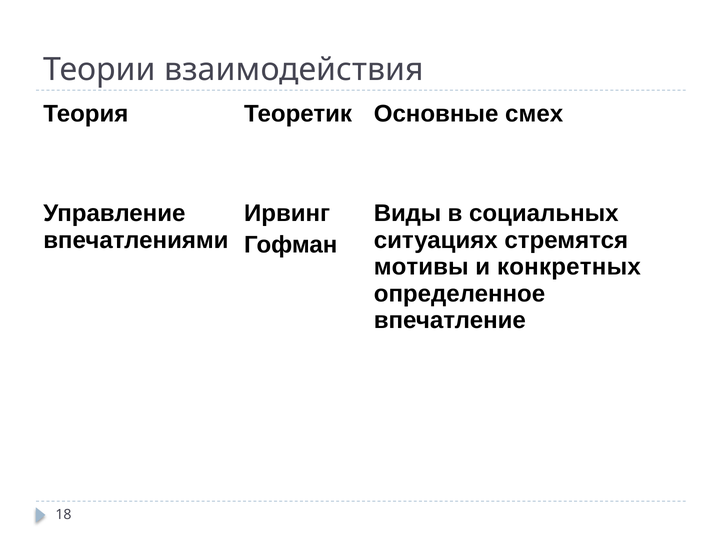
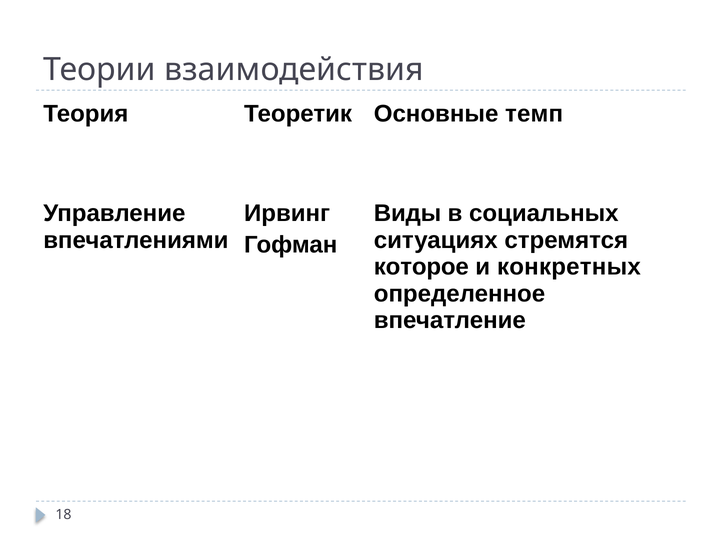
смех: смех -> темп (534, 114)
мотивы: мотивы -> которое (421, 267)
